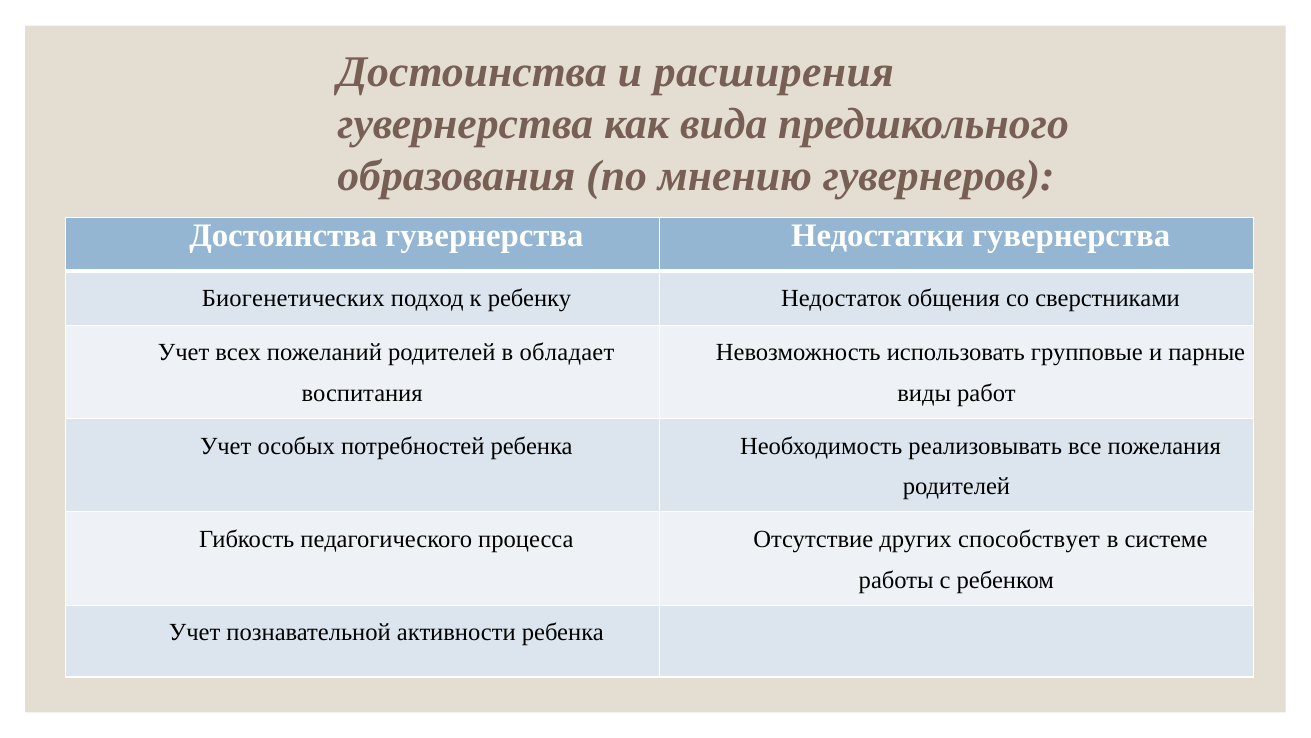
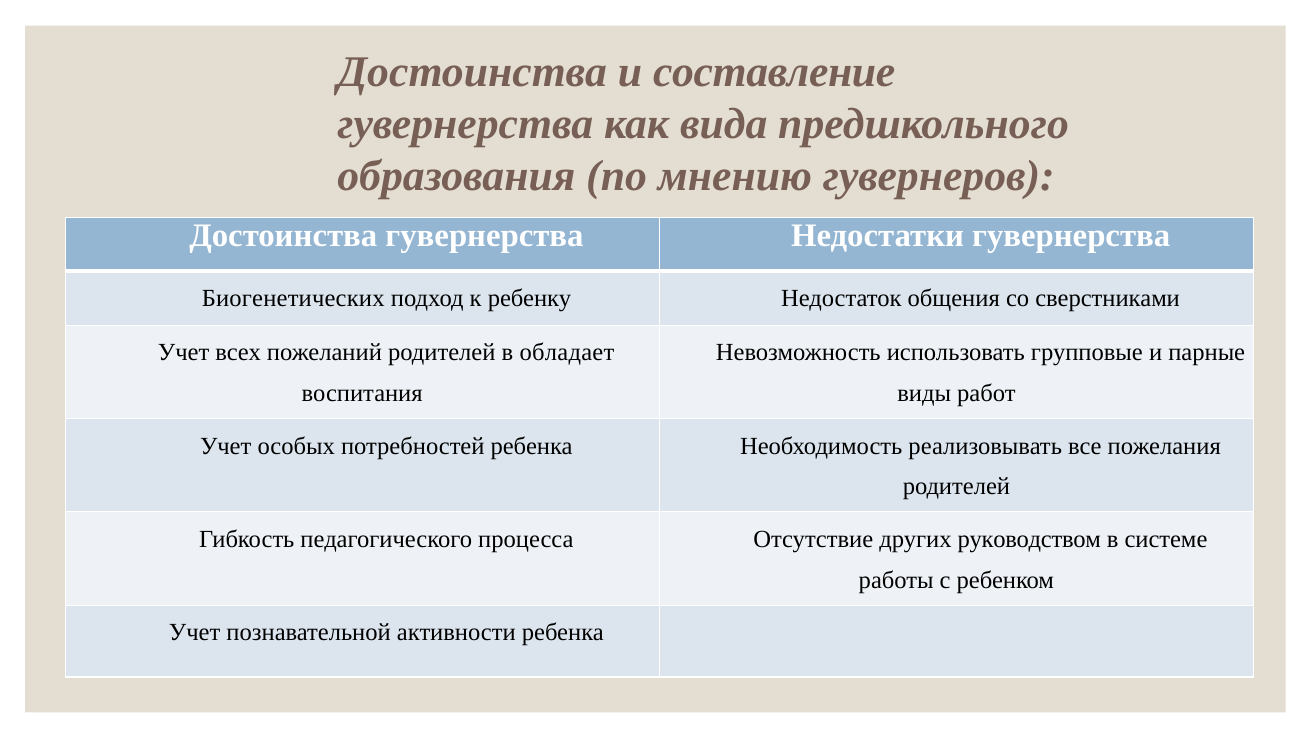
расширения: расширения -> составление (774, 72)
способствует: способствует -> руководством (1029, 539)
